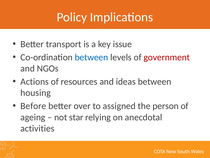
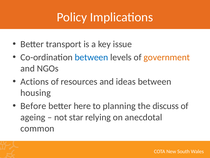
government colour: red -> orange (167, 57)
over: over -> here (82, 106)
assigned: assigned -> planning (119, 106)
person: person -> discuss (166, 106)
activities: activities -> common (37, 128)
